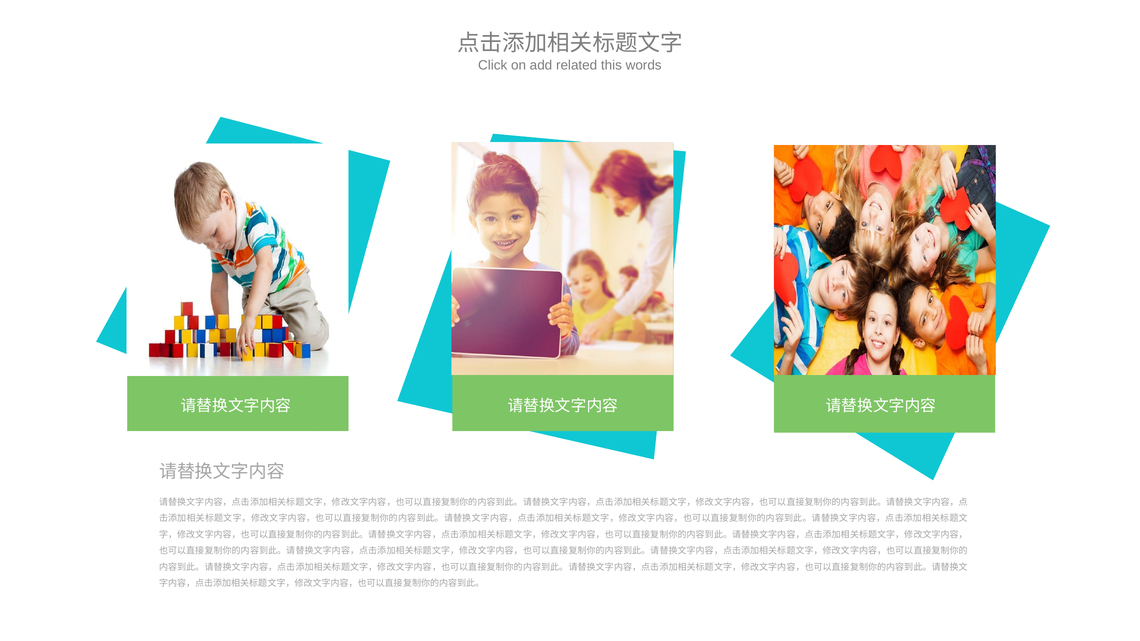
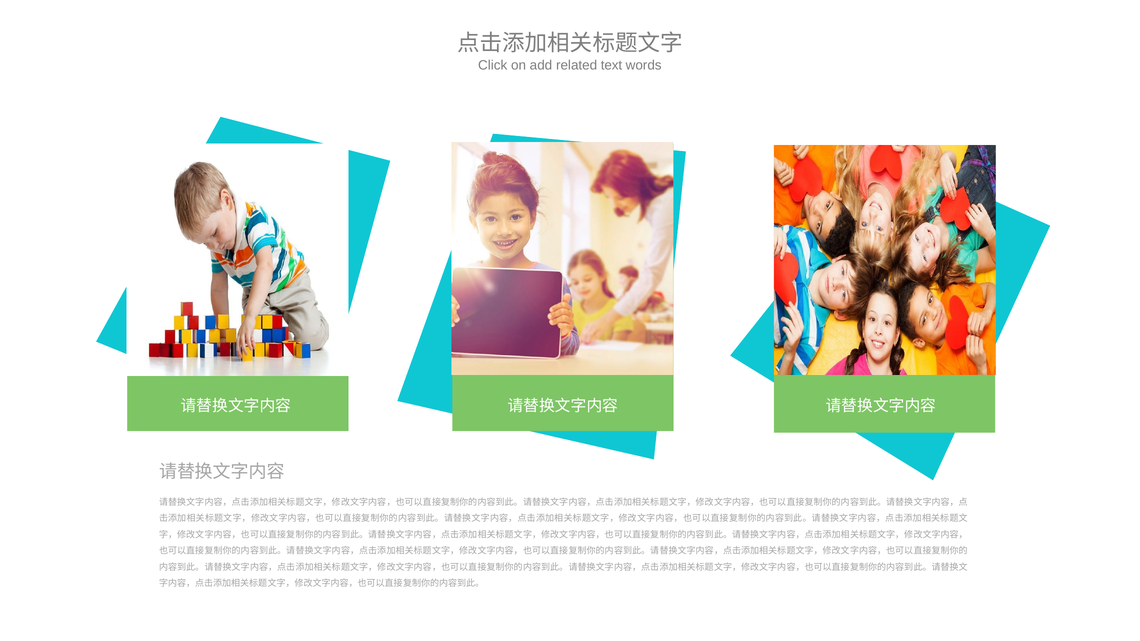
this: this -> text (612, 65)
